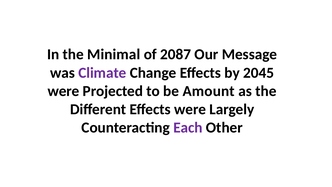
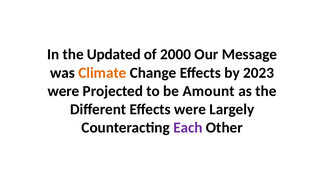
Minimal: Minimal -> Updated (114, 54)
2087: 2087 -> 2000 (176, 54)
Climate colour: purple -> orange (102, 73)
2045: 2045 -> 2023 (259, 73)
